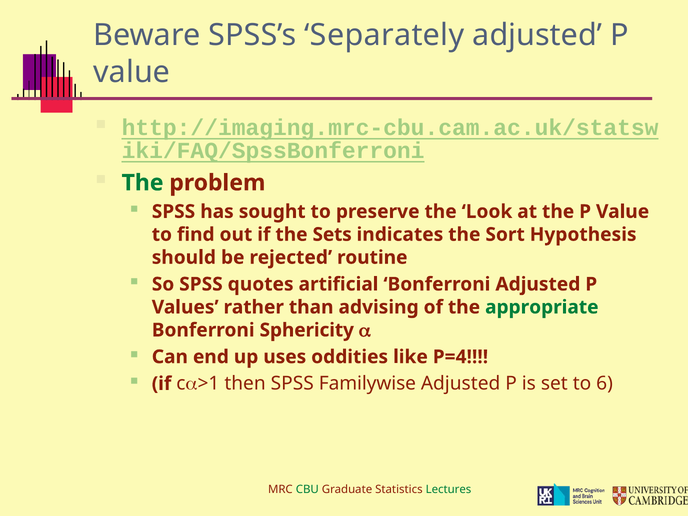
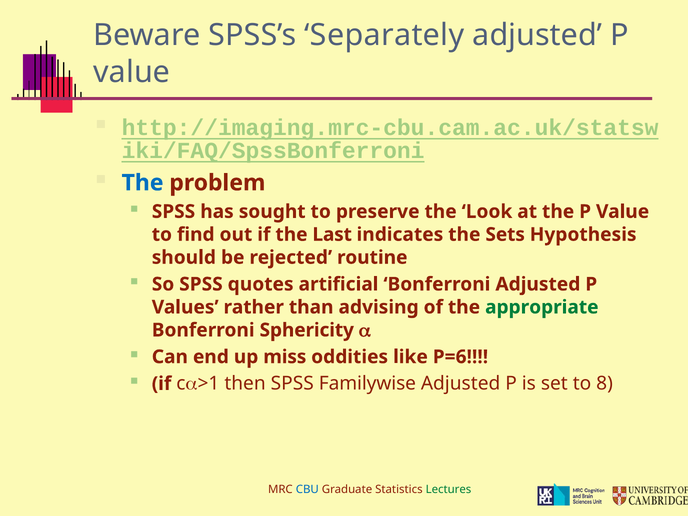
The colour: green -> blue (143, 183)
Sets: Sets -> Last (332, 235)
Sort: Sort -> Sets (505, 235)
uses: uses -> miss (285, 357)
P=4: P=4 -> P=6 (460, 357)
6: 6 -> 8 (605, 384)
CBU colour: green -> blue (307, 489)
